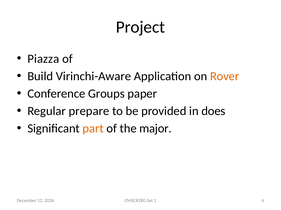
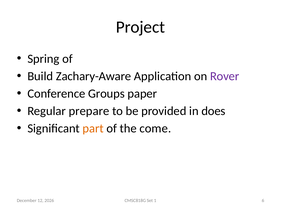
Piazza: Piazza -> Spring (43, 59)
Virinchi-Aware: Virinchi-Aware -> Zachary-Aware (94, 76)
Rover colour: orange -> purple (225, 76)
major: major -> come (155, 129)
